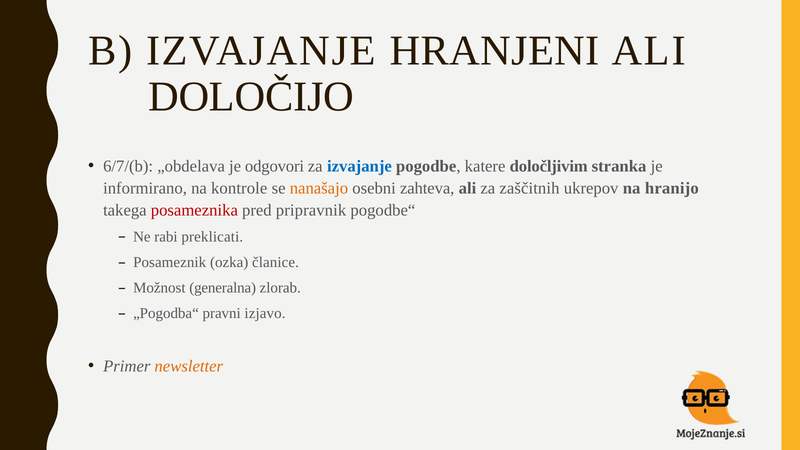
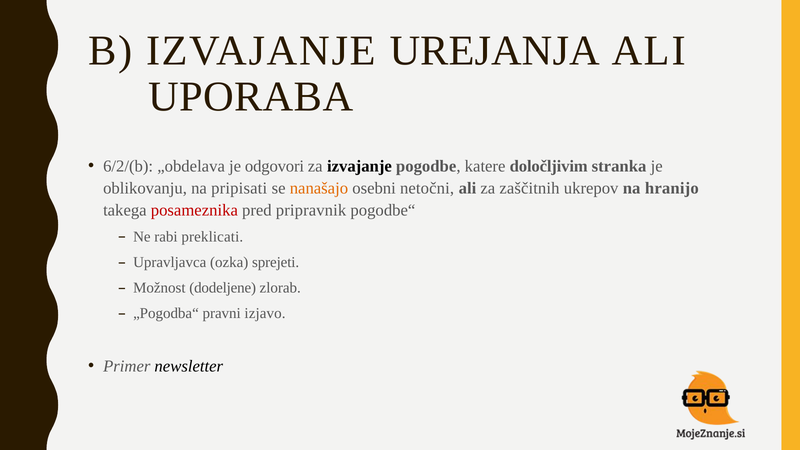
HRANJENI: HRANJENI -> UREJANJA (495, 51)
DOLOČIJO: DOLOČIJO -> UPORABA (251, 97)
6/7/(b: 6/7/(b -> 6/2/(b (128, 166)
izvajanje colour: blue -> black (359, 166)
informirano: informirano -> oblikovanju (145, 188)
kontrole: kontrole -> pripisati (239, 188)
zahteva: zahteva -> netočni (427, 188)
Posameznik: Posameznik -> Upravljavca (170, 262)
članice: članice -> sprejeti (276, 262)
generalna: generalna -> dodeljene (223, 288)
newsletter colour: orange -> black (189, 366)
